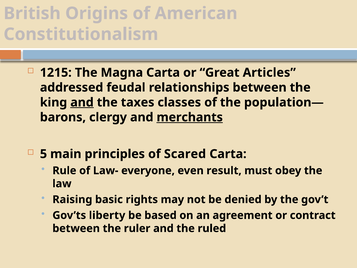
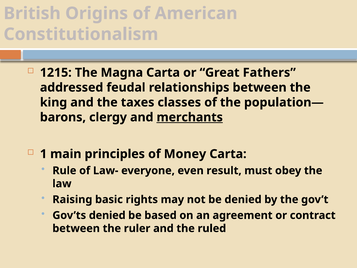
Articles: Articles -> Fathers (269, 73)
and underline: present -> none (82, 102)
5: 5 -> 1 (43, 154)
Scared: Scared -> Money (185, 154)
Gov’ts liberty: liberty -> denied (107, 215)
